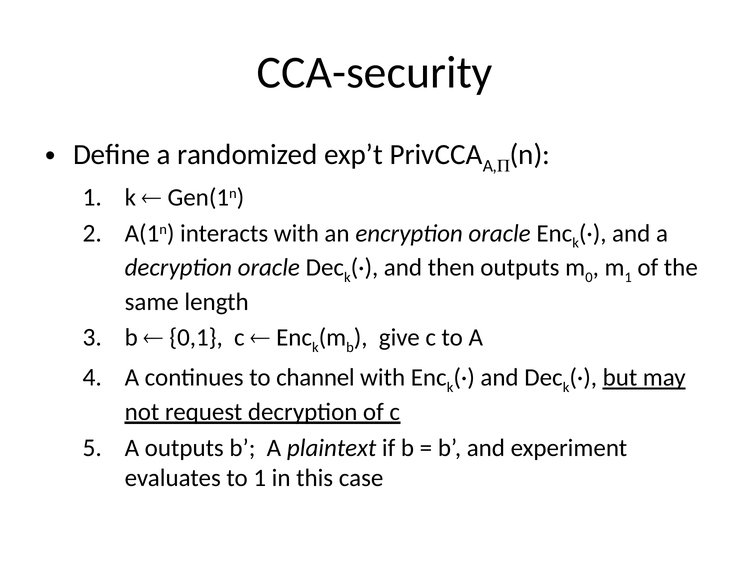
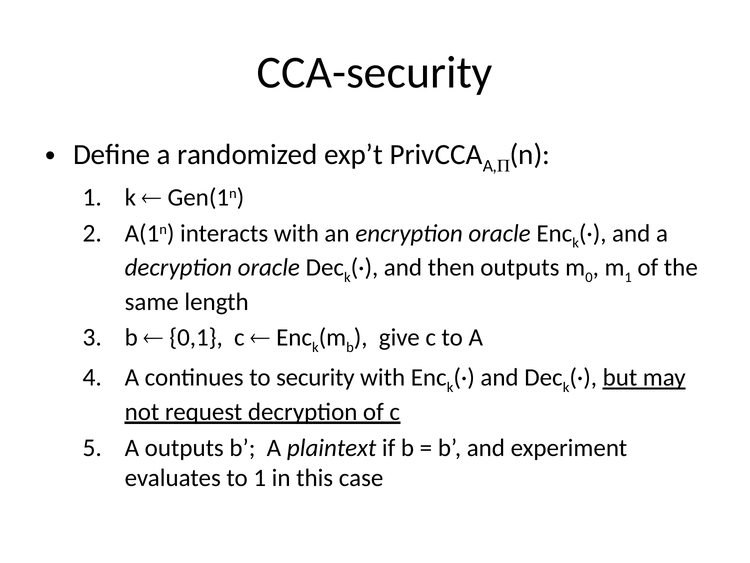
channel: channel -> security (315, 377)
